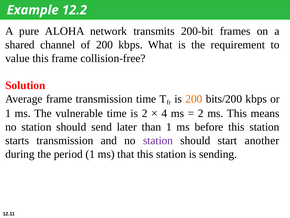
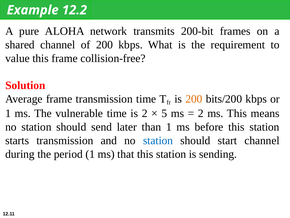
4: 4 -> 5 (164, 113)
station colour: purple -> blue (158, 140)
start another: another -> channel (262, 140)
